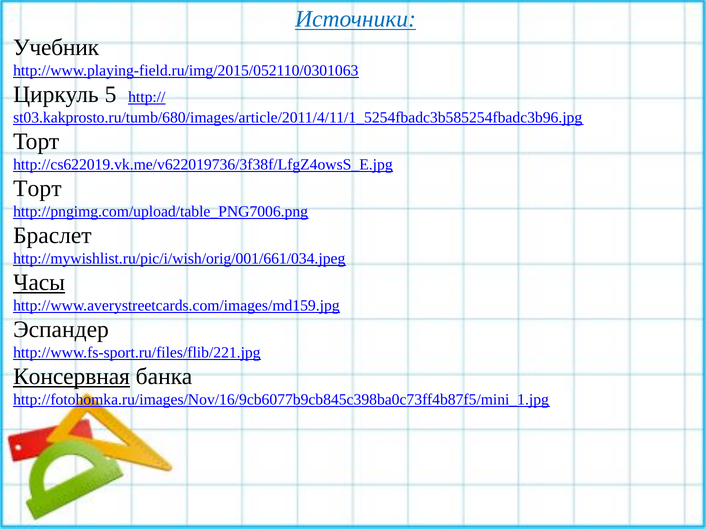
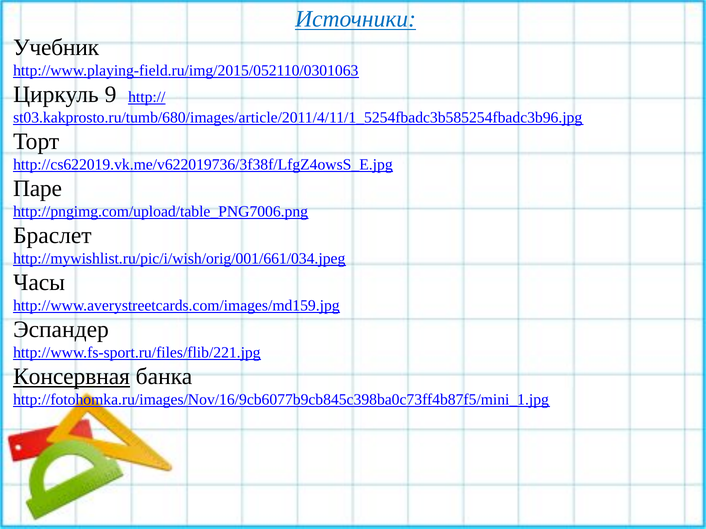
5: 5 -> 9 (111, 95)
Торт: Торт -> Паре (38, 189)
Часы underline: present -> none (39, 283)
